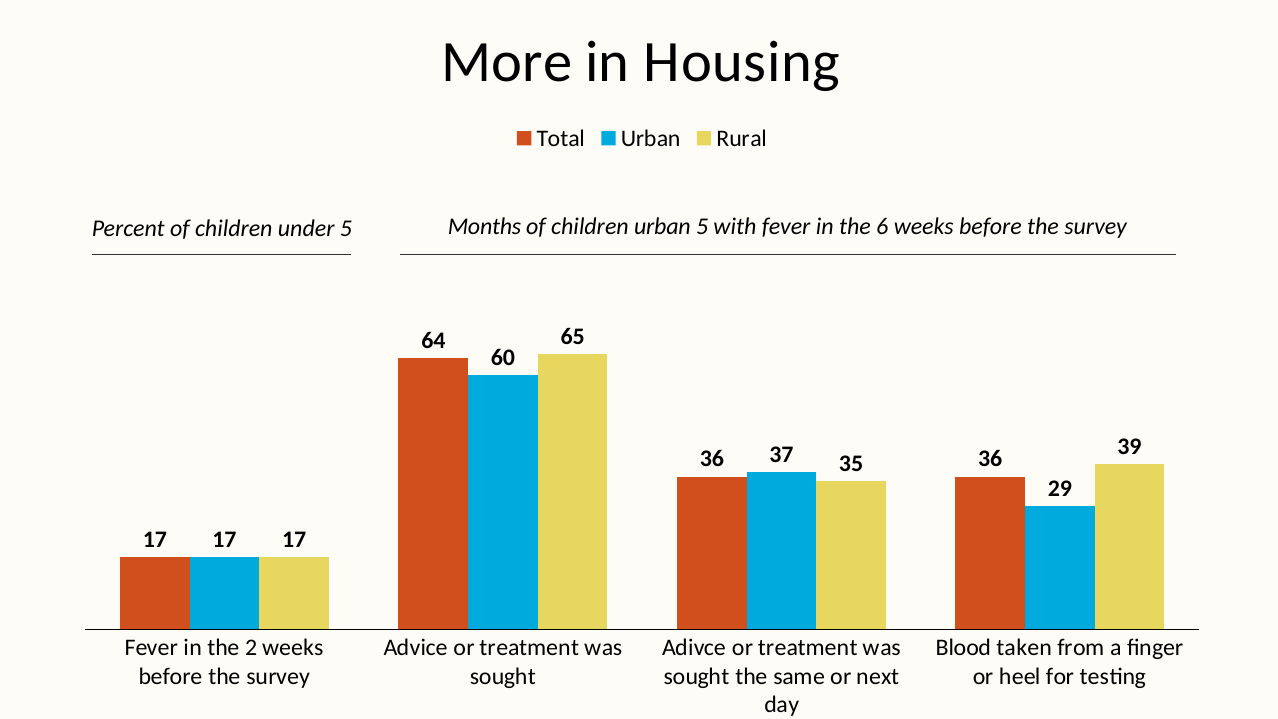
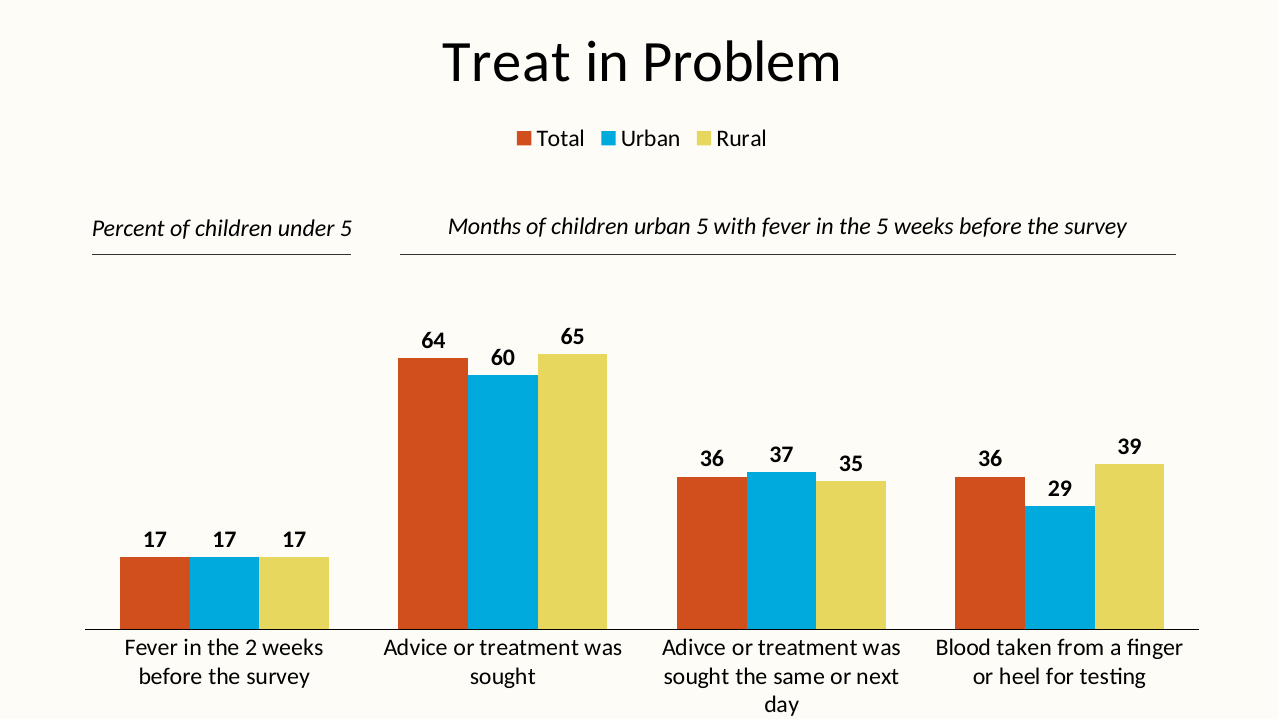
More: More -> Treat (507, 62)
Housing: Housing -> Problem (743, 62)
the 6: 6 -> 5 (882, 227)
